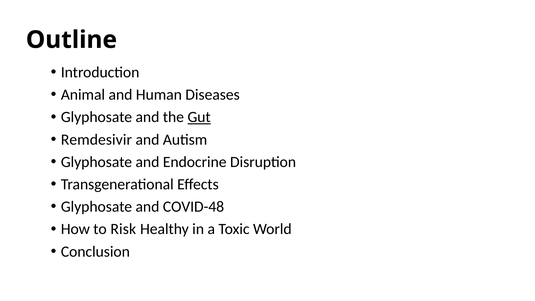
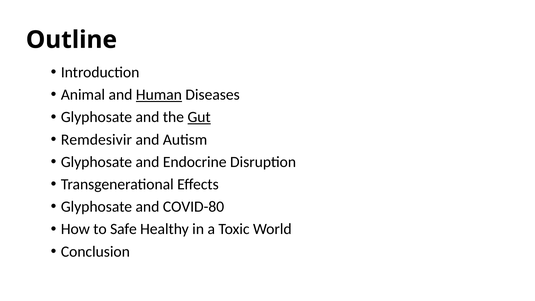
Human underline: none -> present (159, 95)
COVID-48: COVID-48 -> COVID-80 (193, 207)
Risk: Risk -> Safe (123, 229)
